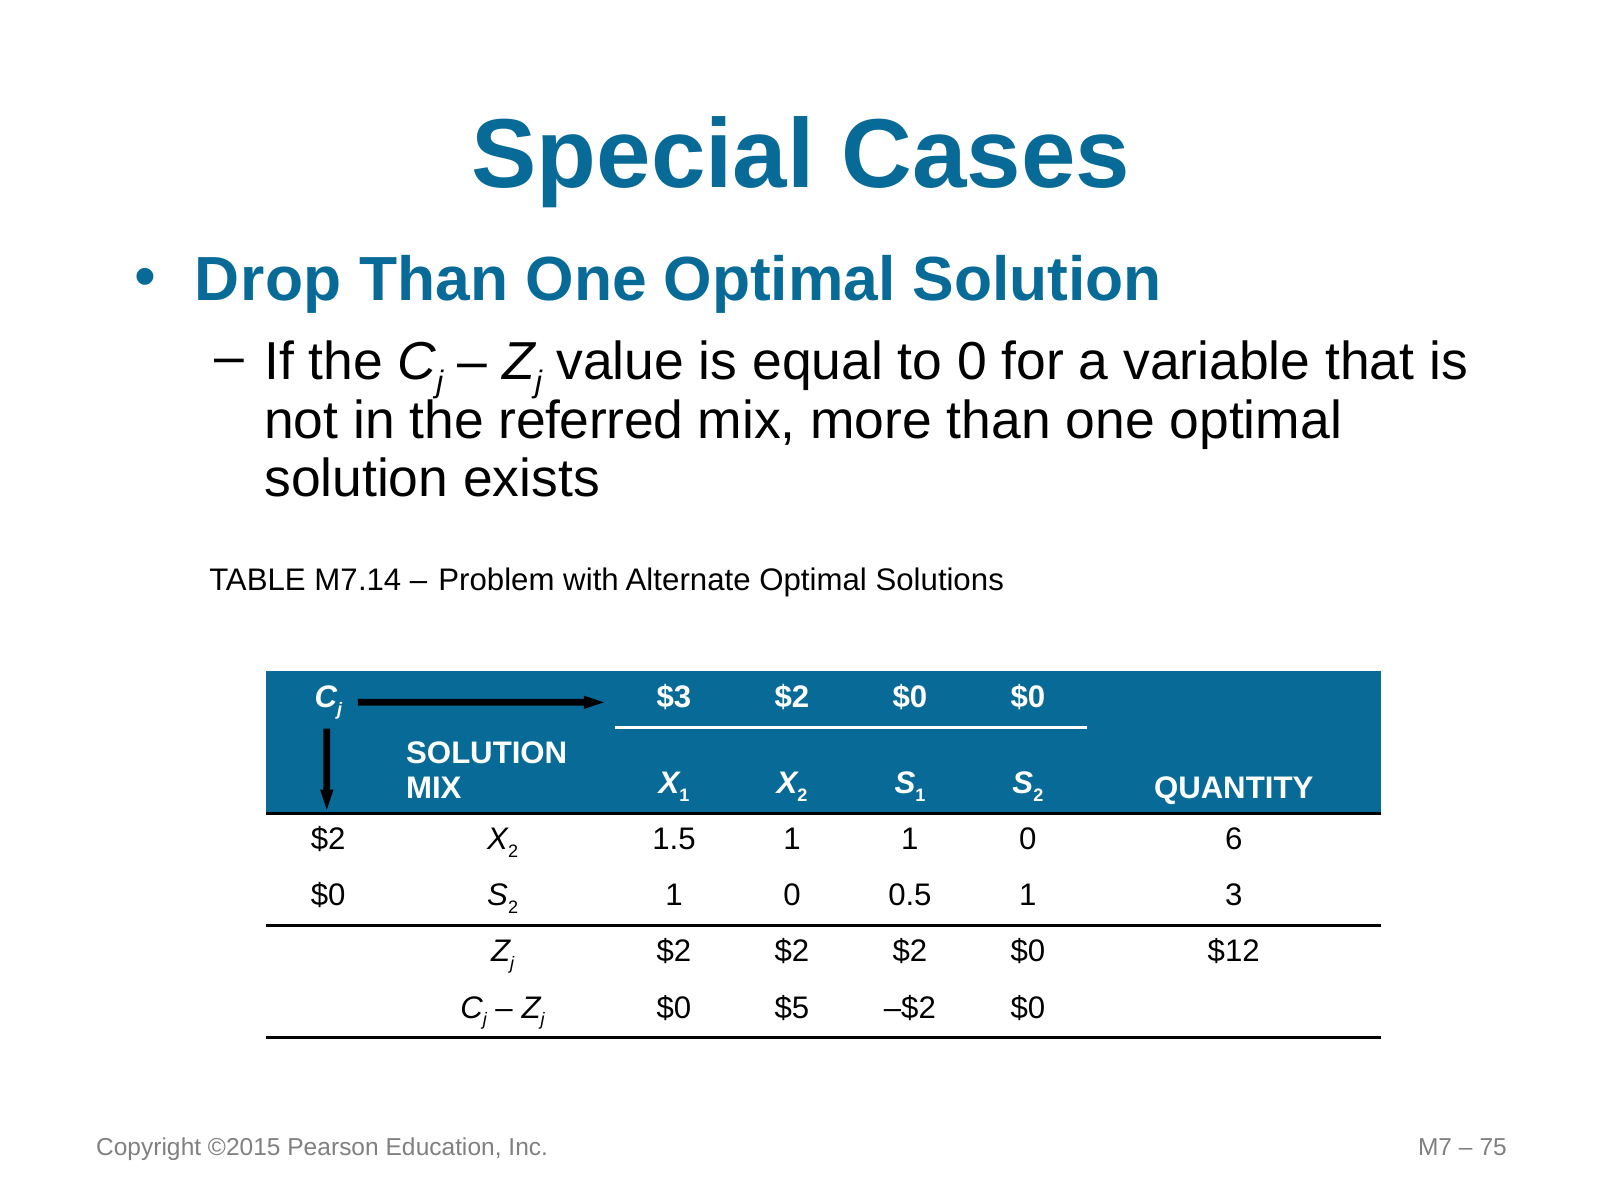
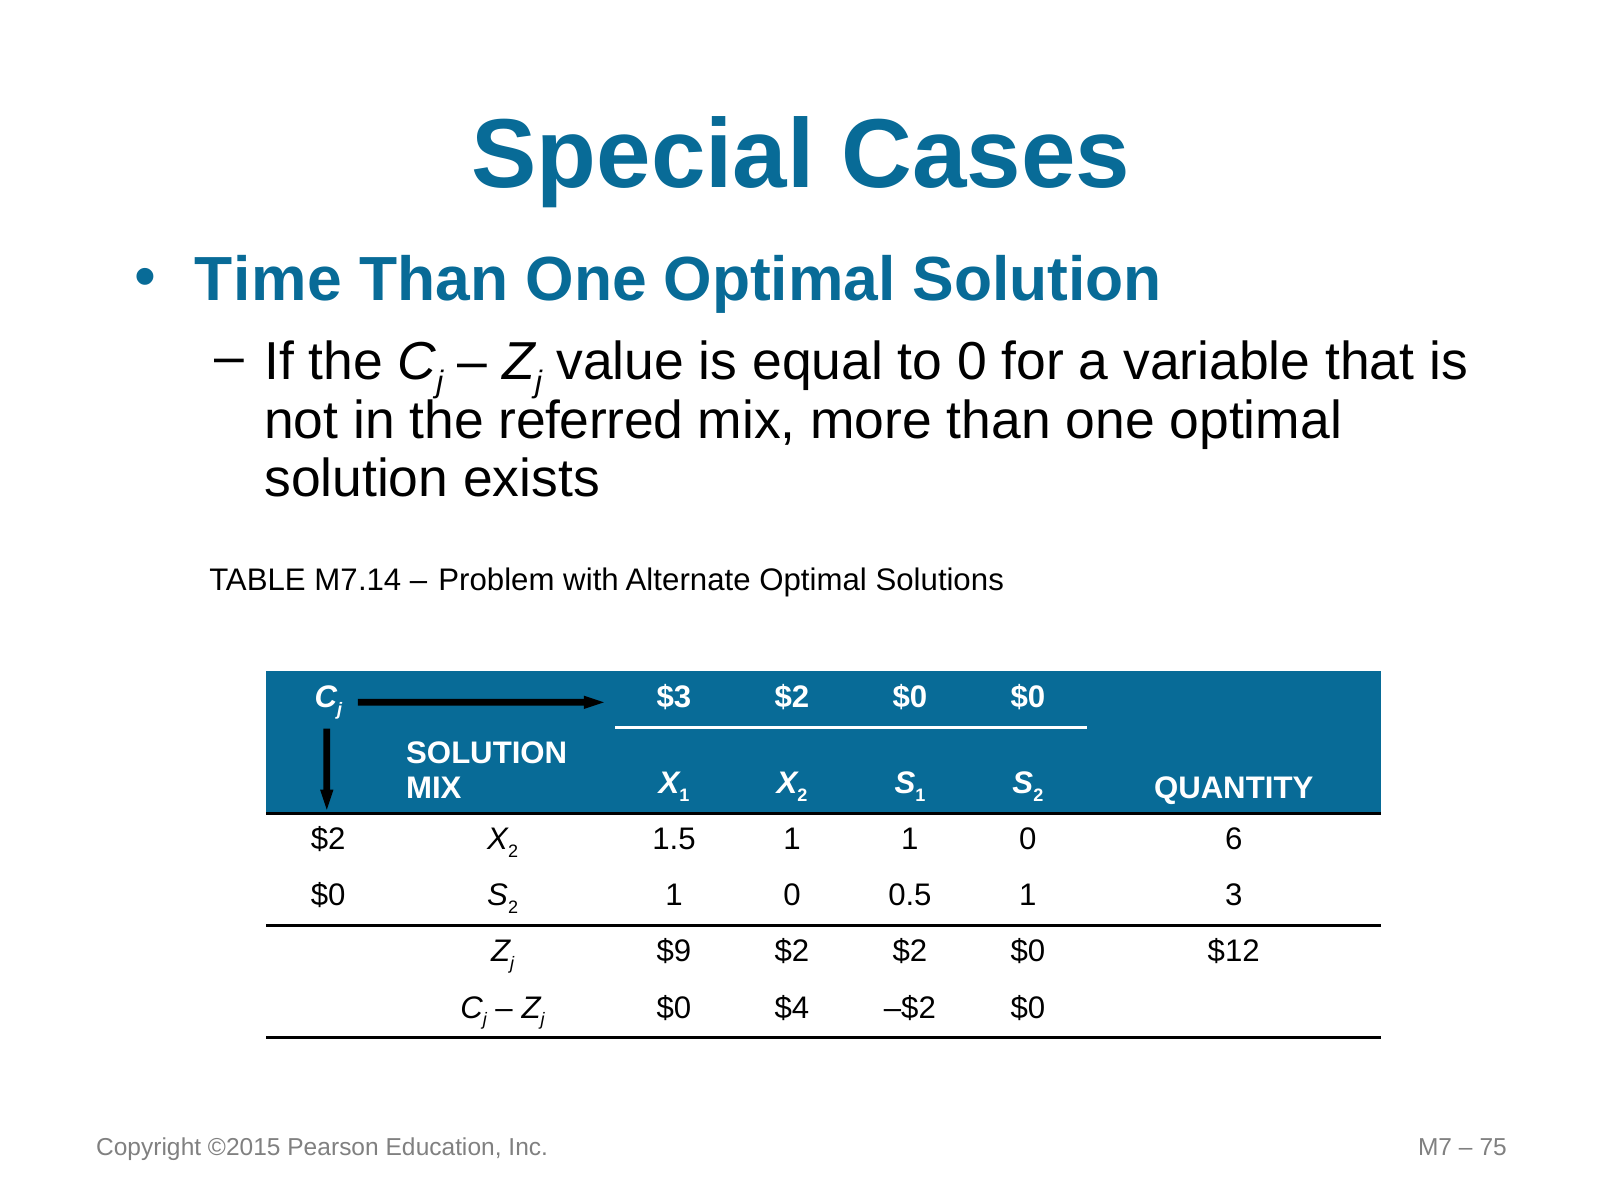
Drop: Drop -> Time (268, 280)
$2: $2 -> $9 (674, 952)
$5: $5 -> $4 (792, 1008)
